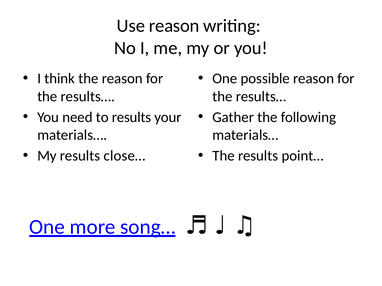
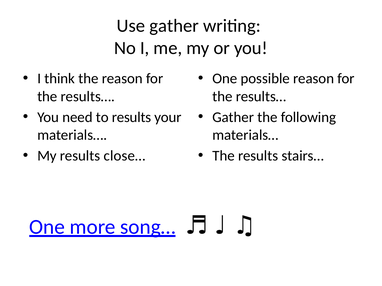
Use reason: reason -> gather (174, 26)
point…: point… -> stairs… (303, 156)
